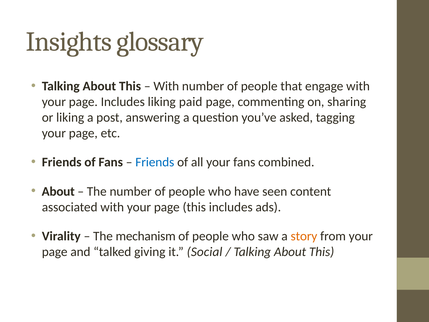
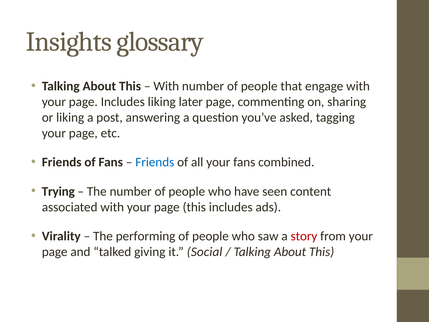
paid: paid -> later (191, 102)
About: About -> Trying (58, 191)
mechanism: mechanism -> performing (146, 236)
story colour: orange -> red (304, 236)
